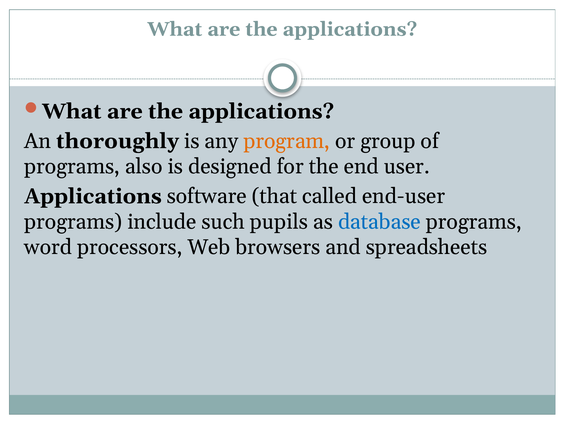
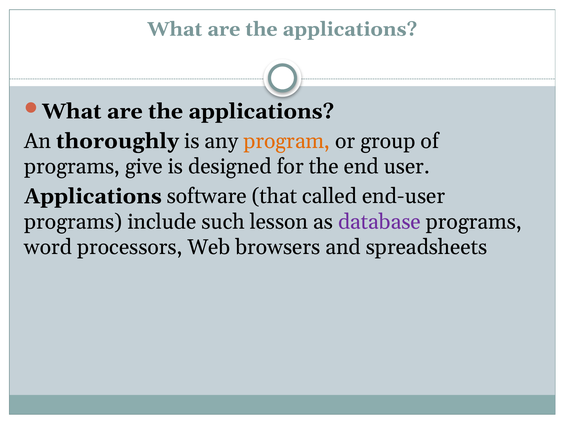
also: also -> give (144, 166)
pupils: pupils -> lesson (279, 222)
database colour: blue -> purple (379, 222)
